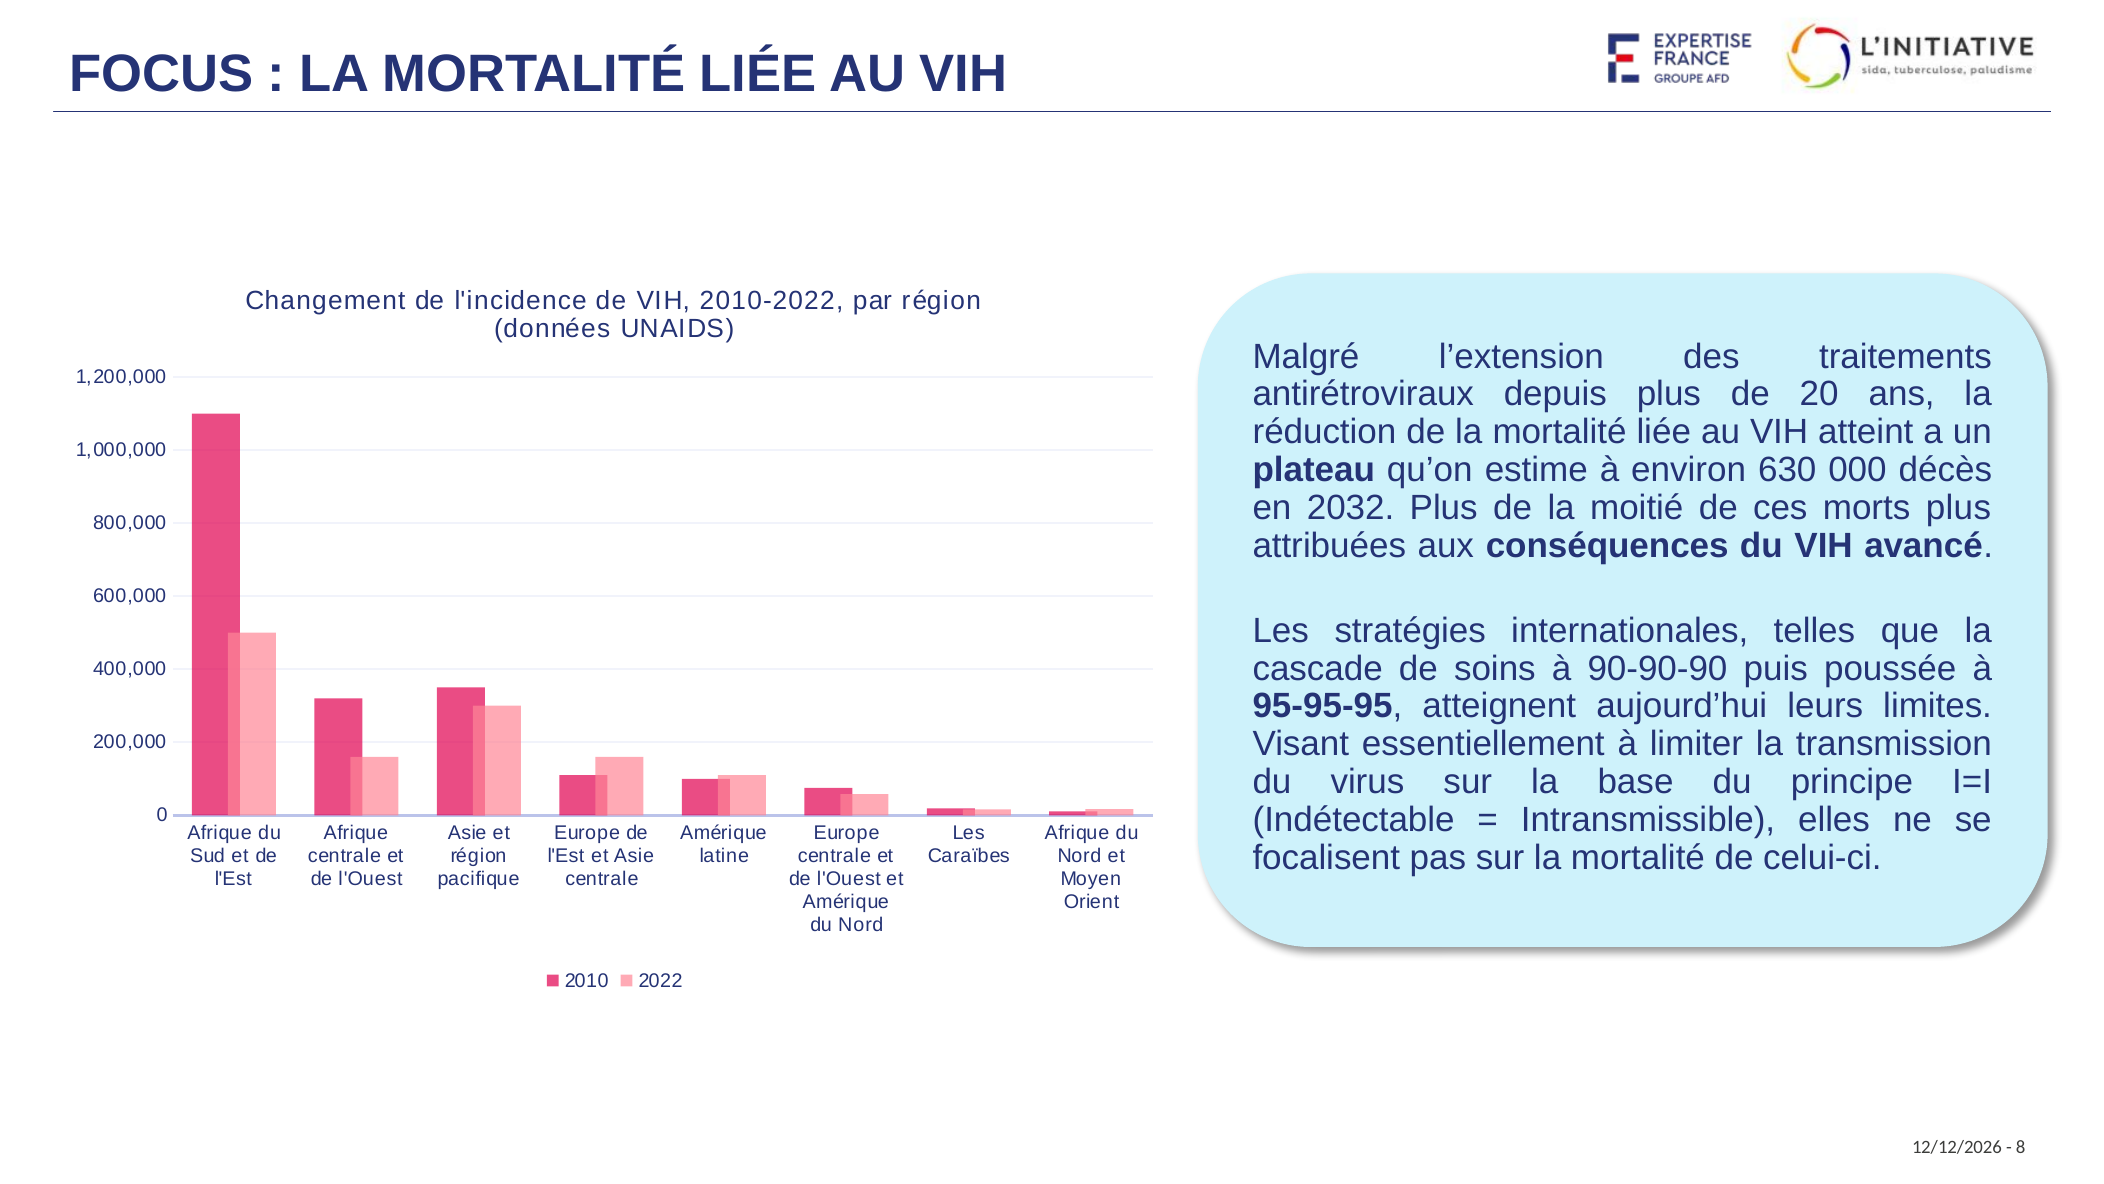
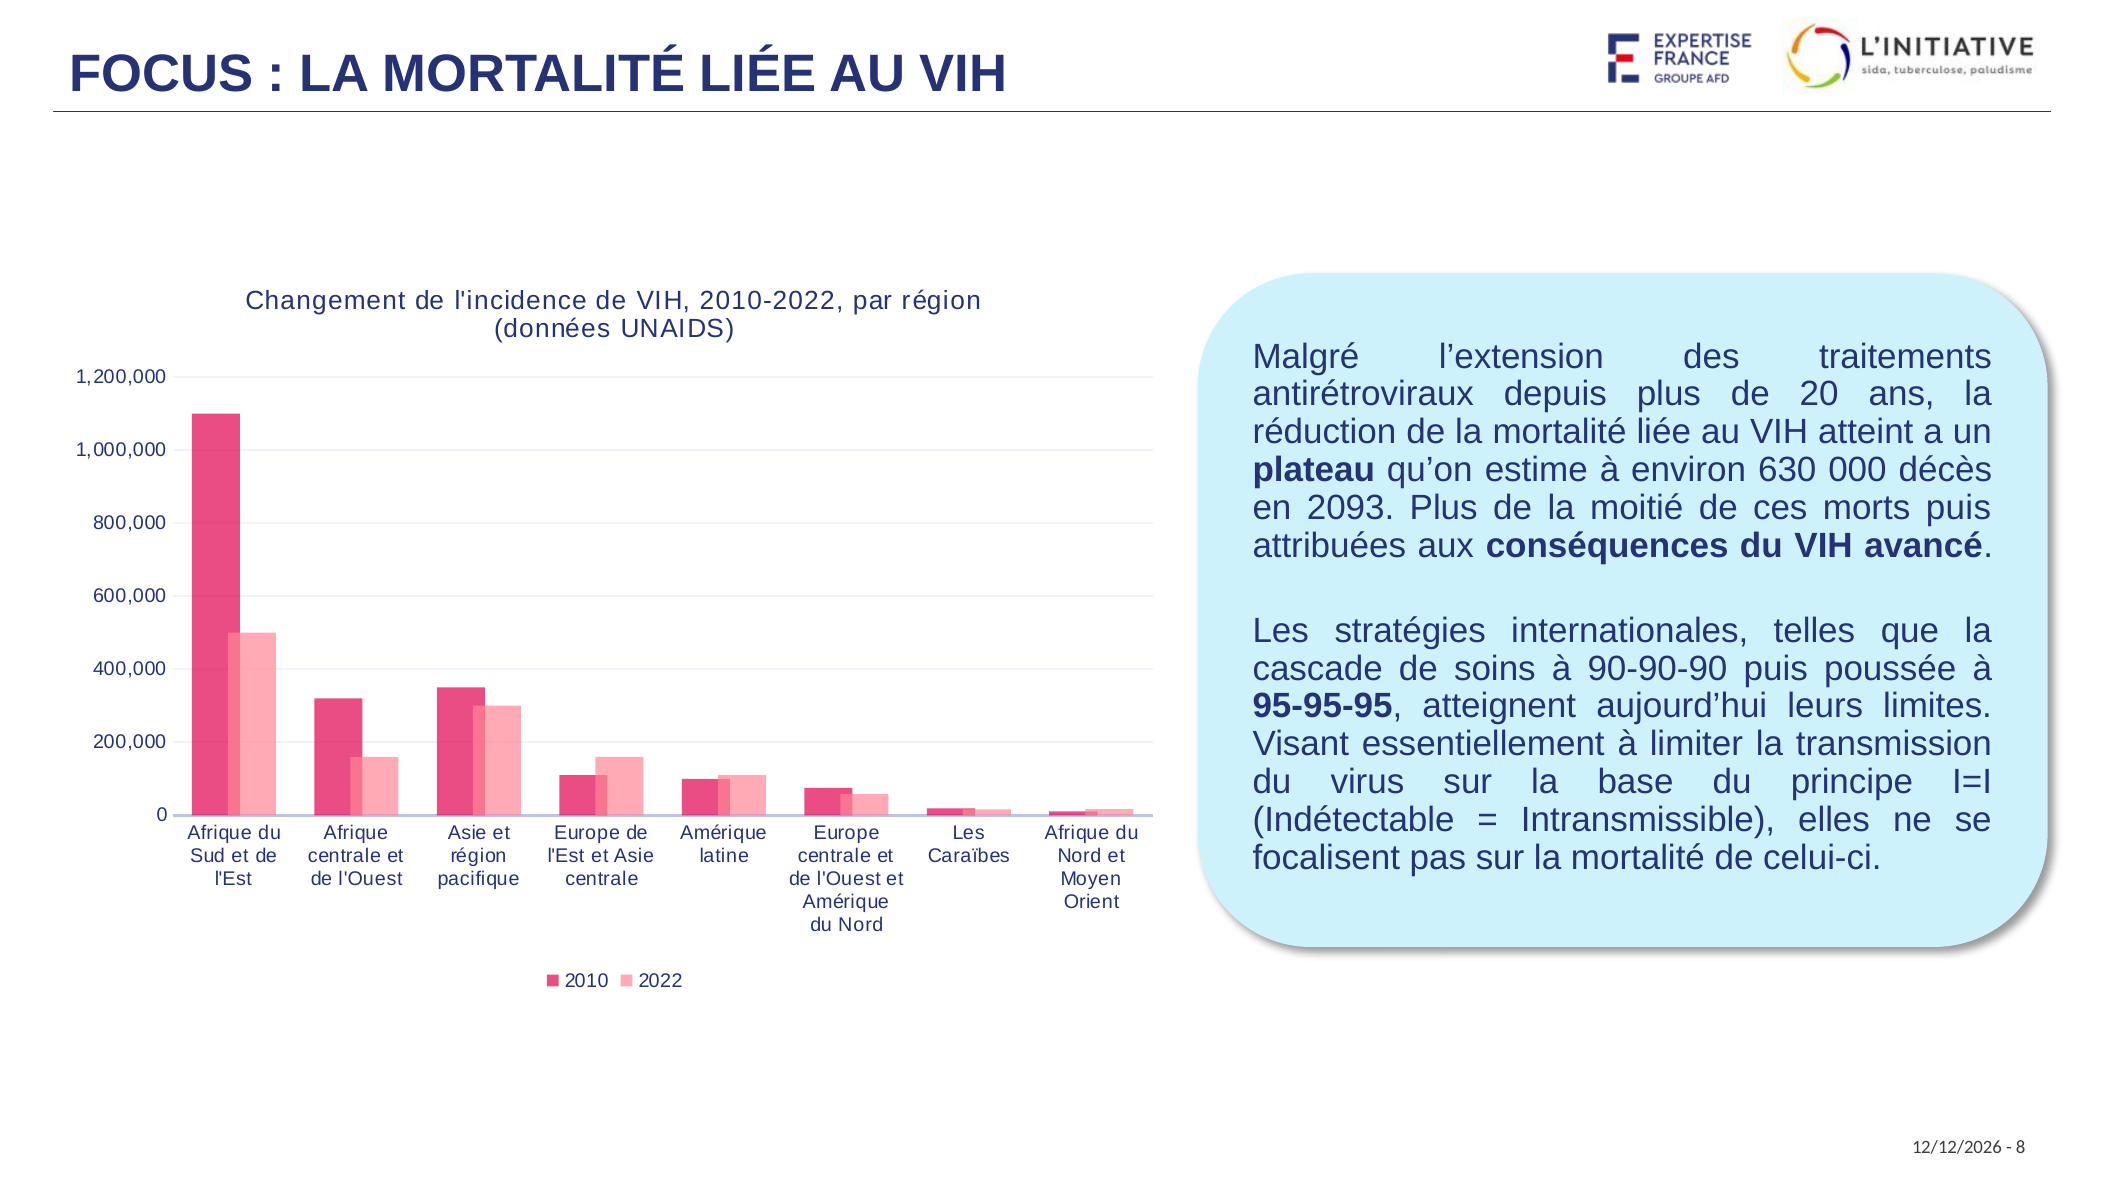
2032: 2032 -> 2093 (1351, 508)
morts plus: plus -> puis (1958, 508)
